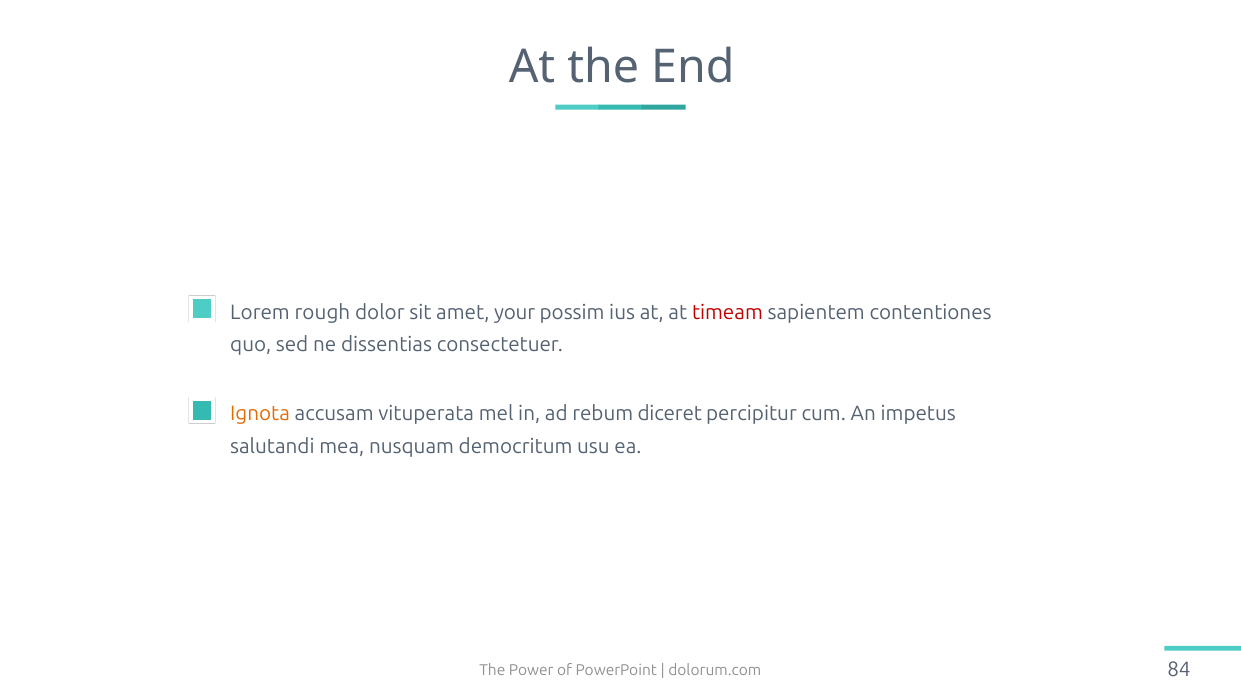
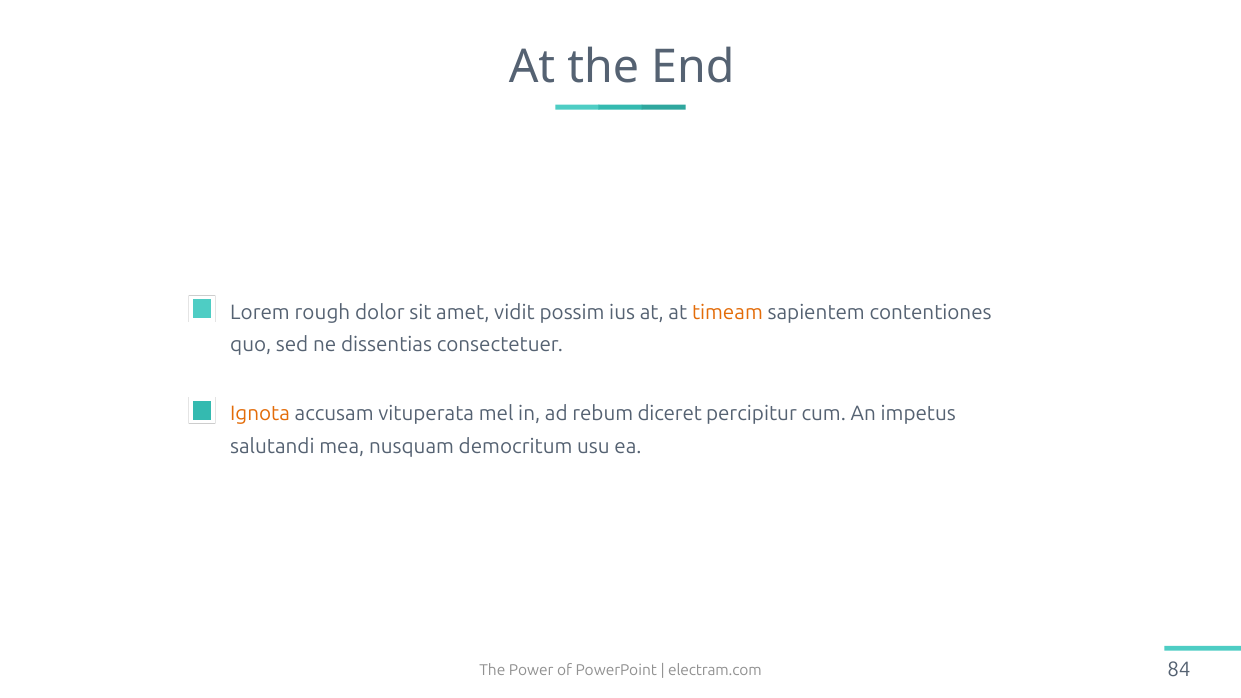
your: your -> vidit (514, 312)
timeam colour: red -> orange (727, 312)
dolorum.com: dolorum.com -> electram.com (715, 670)
